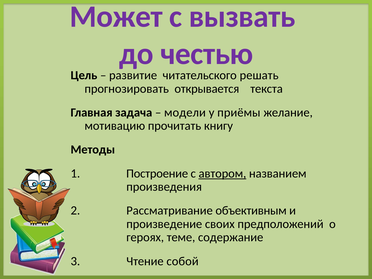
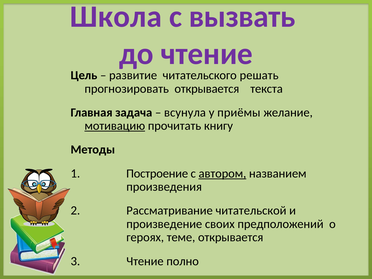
Может: Может -> Школа (116, 17)
до честью: честью -> чтение (207, 54)
модели: модели -> всунула (185, 112)
мотивацию underline: none -> present (115, 126)
объективным: объективным -> читательской (251, 211)
теме содержание: содержание -> открывается (231, 237)
собой: собой -> полно (183, 261)
